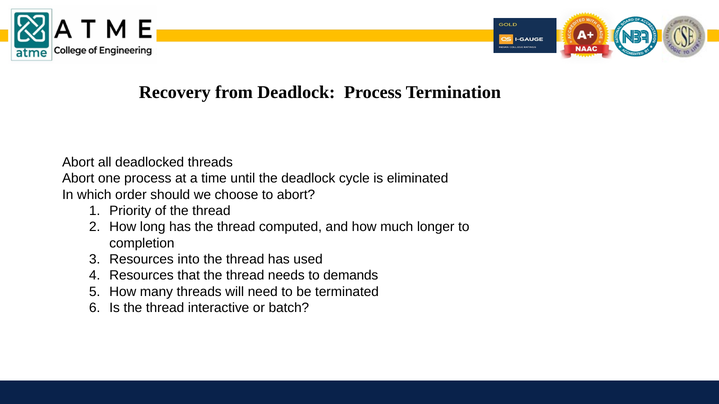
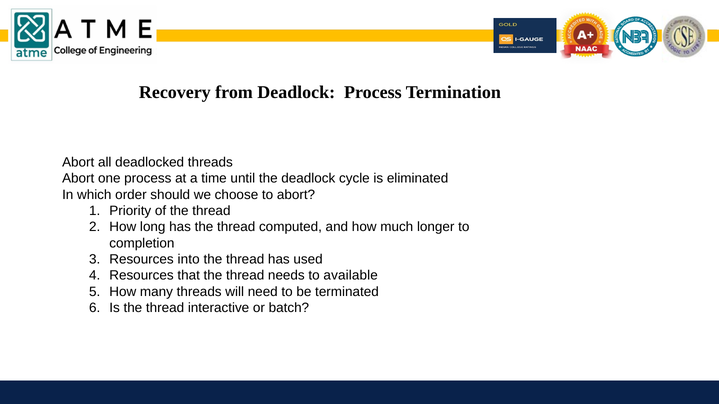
demands: demands -> available (351, 276)
